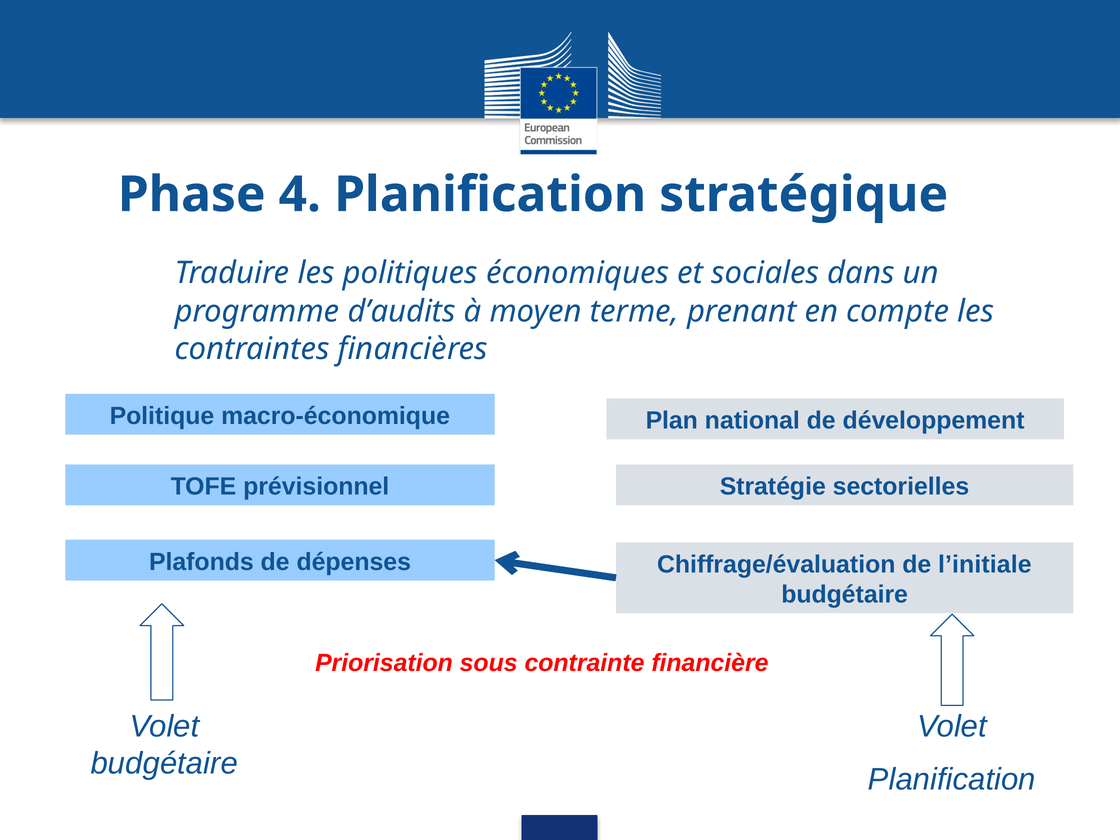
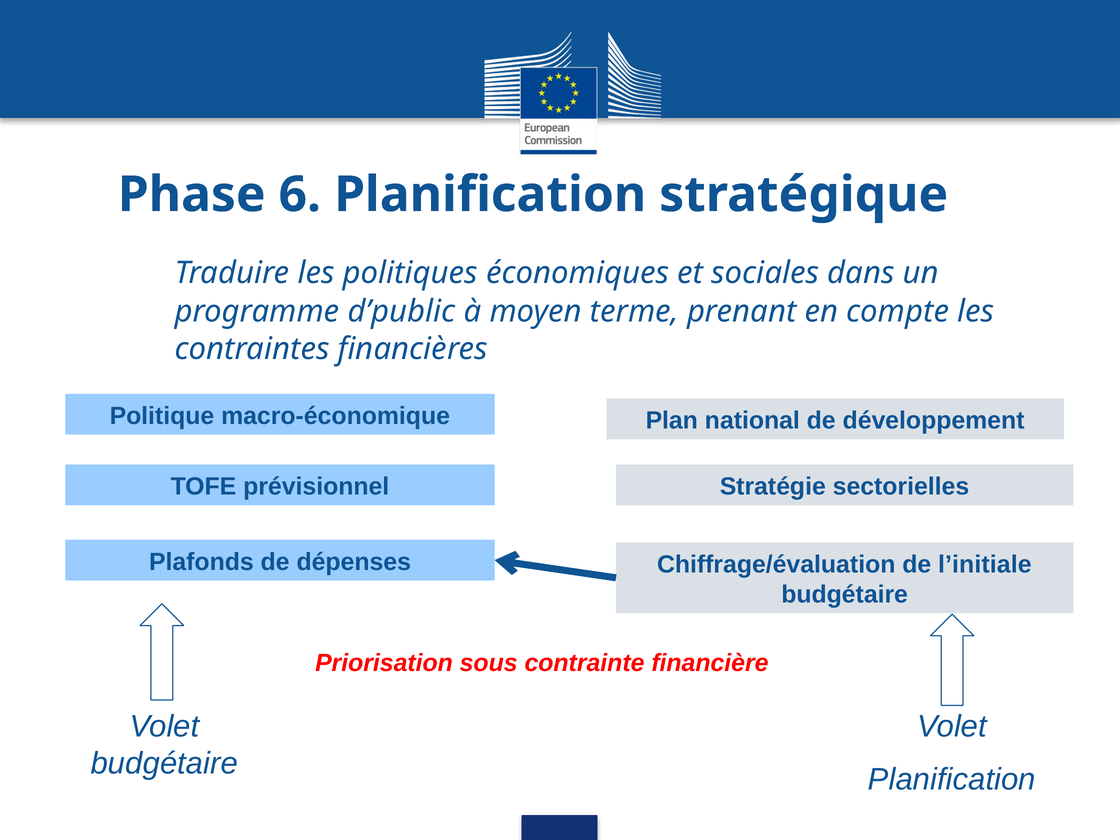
4: 4 -> 6 (300, 195)
d’audits: d’audits -> d’public (402, 312)
